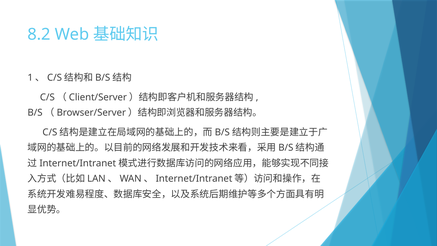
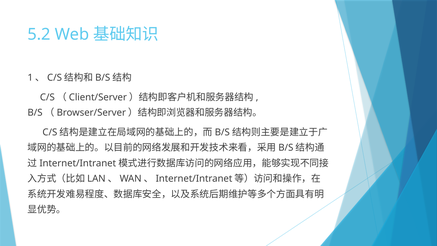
8.2: 8.2 -> 5.2 (39, 34)
